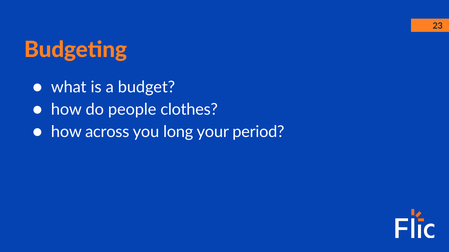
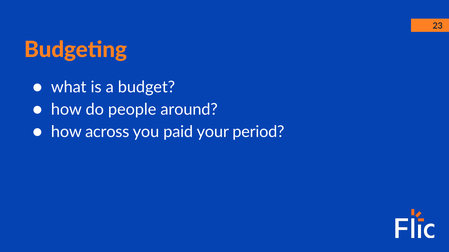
clothes: clothes -> around (189, 110)
long: long -> paid (178, 132)
